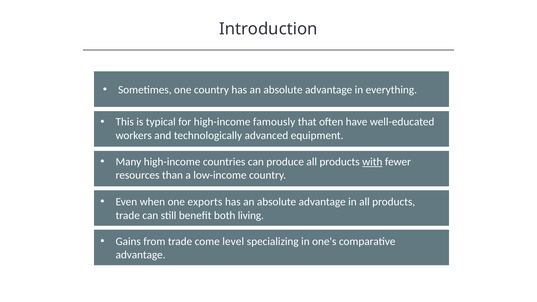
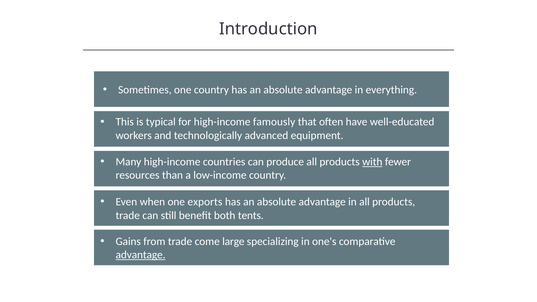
living: living -> tents (251, 215)
level: level -> large (233, 241)
advantage underline: none -> present (141, 255)
